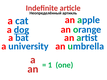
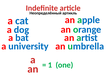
dog underline: present -> none (21, 30)
